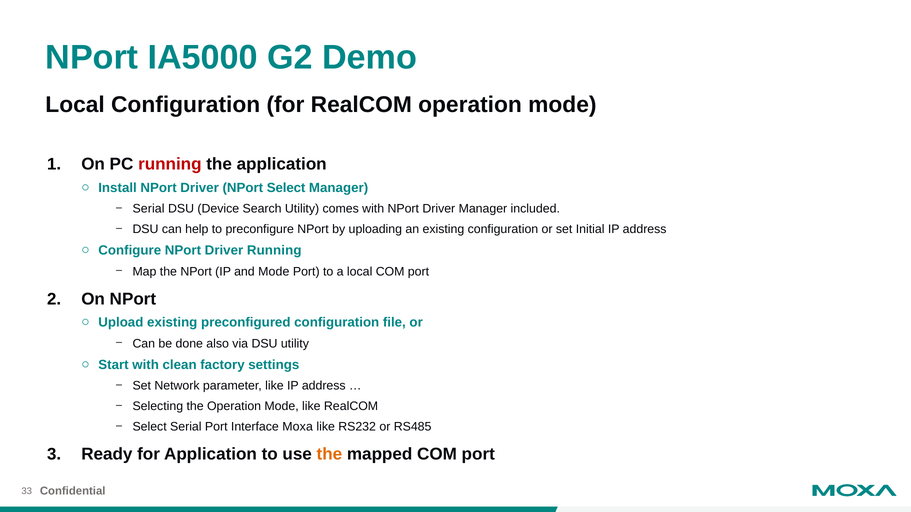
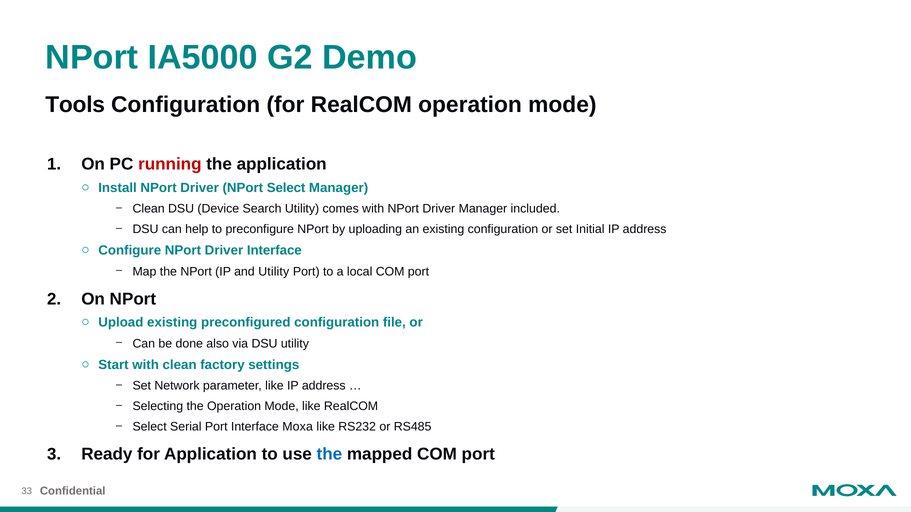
Local: Local -> Tools (75, 105)
Serial: Serial -> Clean (149, 209)
Driver Running: Running -> Interface (274, 251)
and Mode: Mode -> Utility (274, 272)
the colour: orange -> blue (329, 455)
